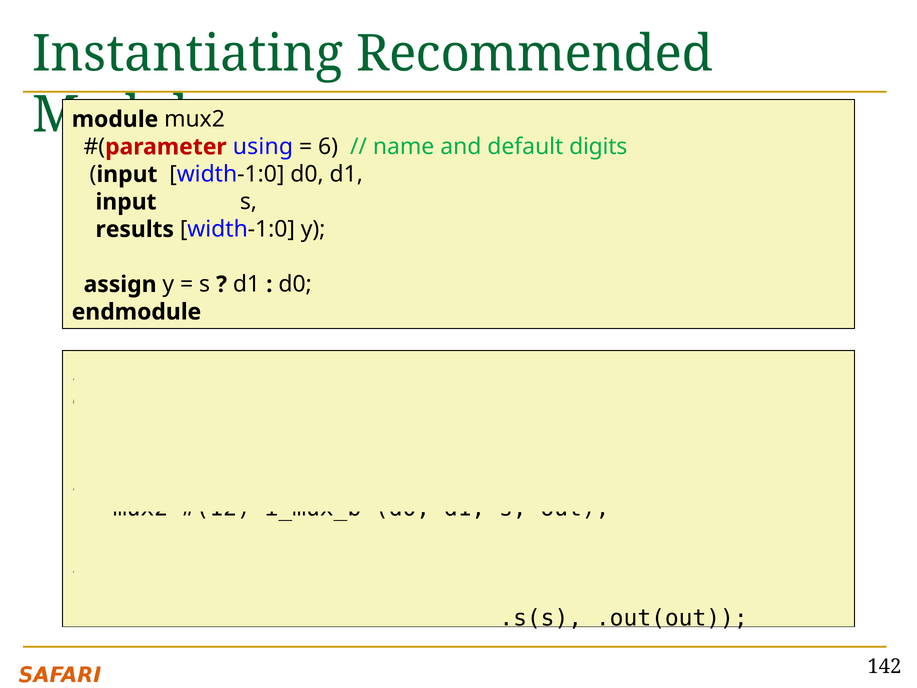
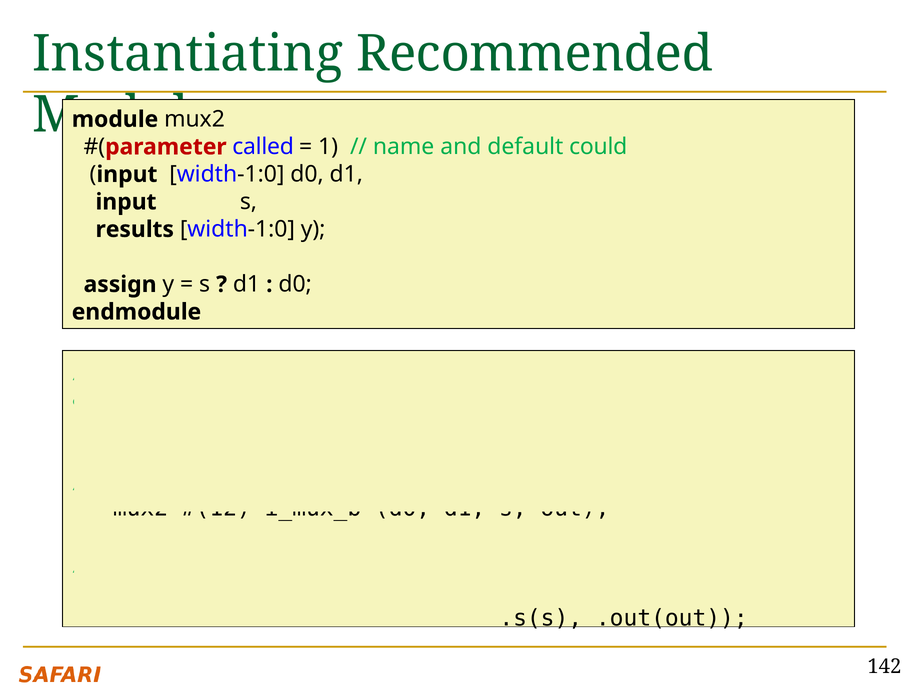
using: using -> called (263, 147)
6: 6 -> 1 (328, 147)
digits: digits -> could (598, 147)
